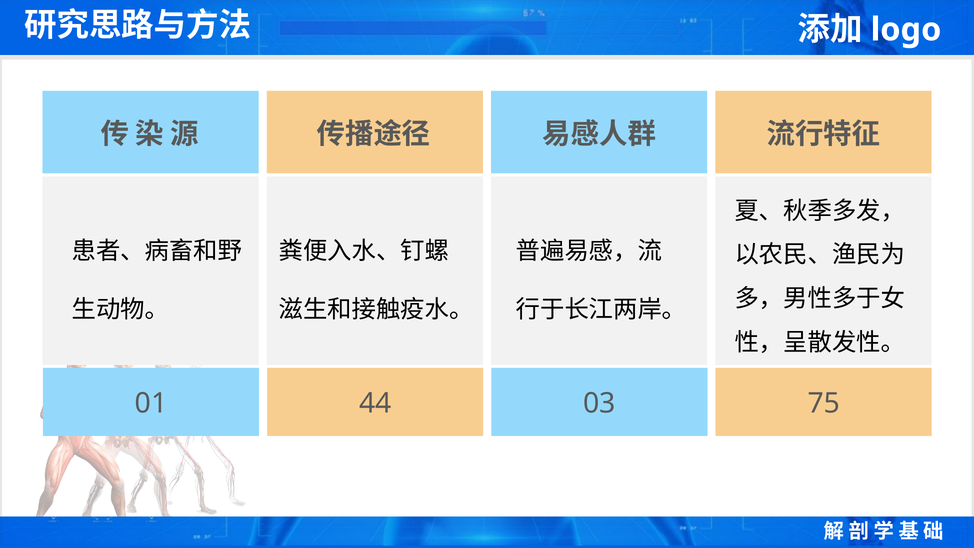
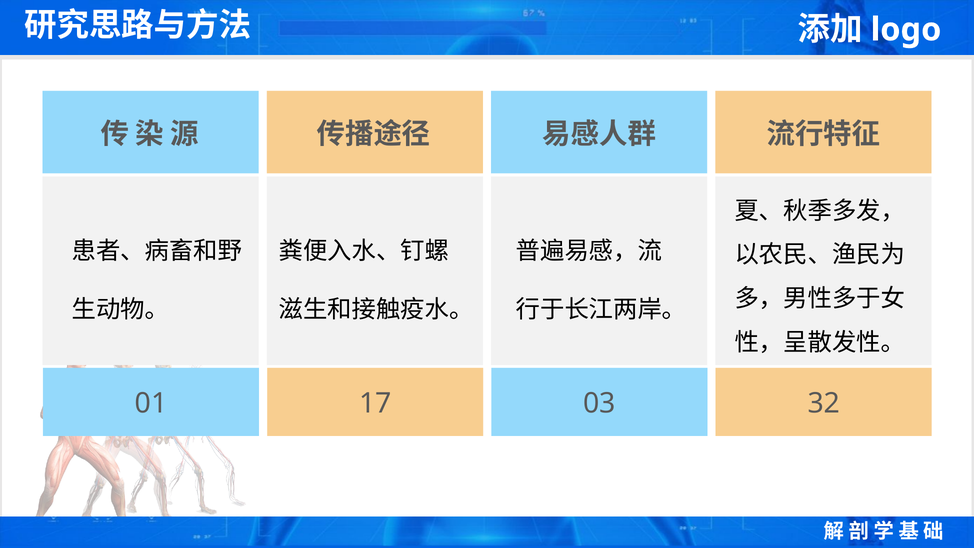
44: 44 -> 17 (375, 403)
75: 75 -> 32 (824, 403)
